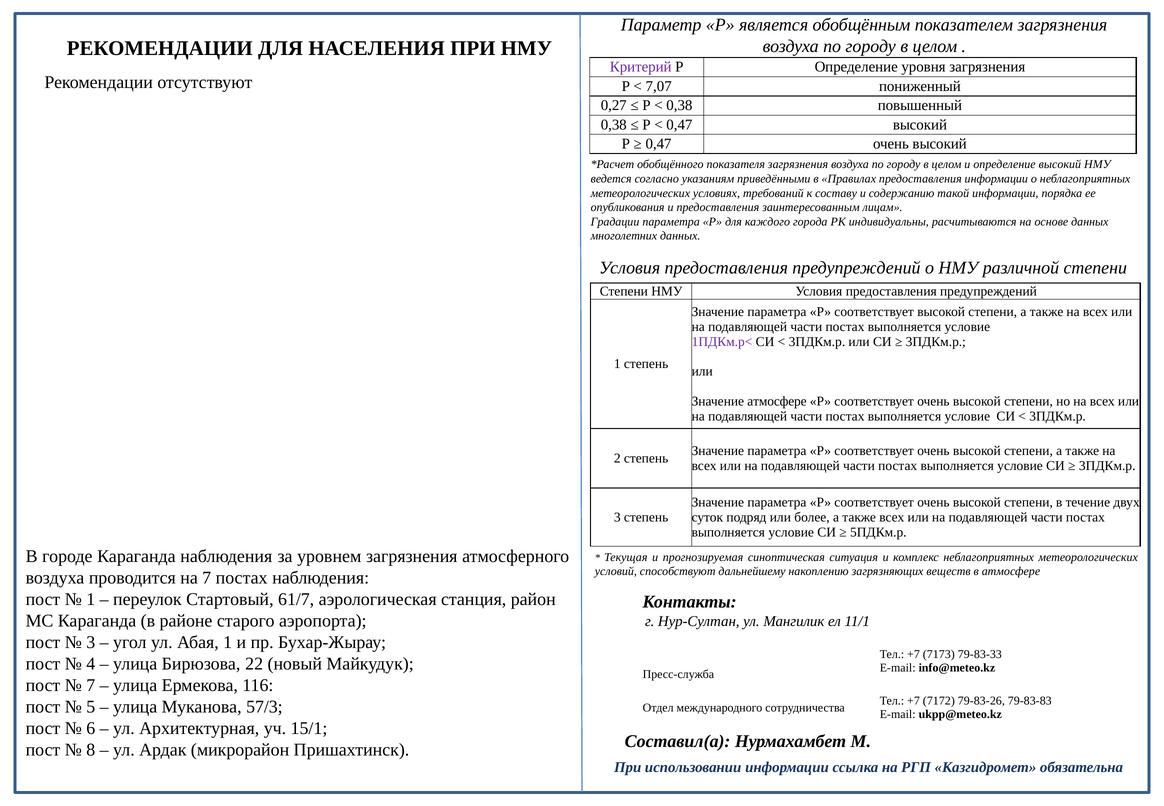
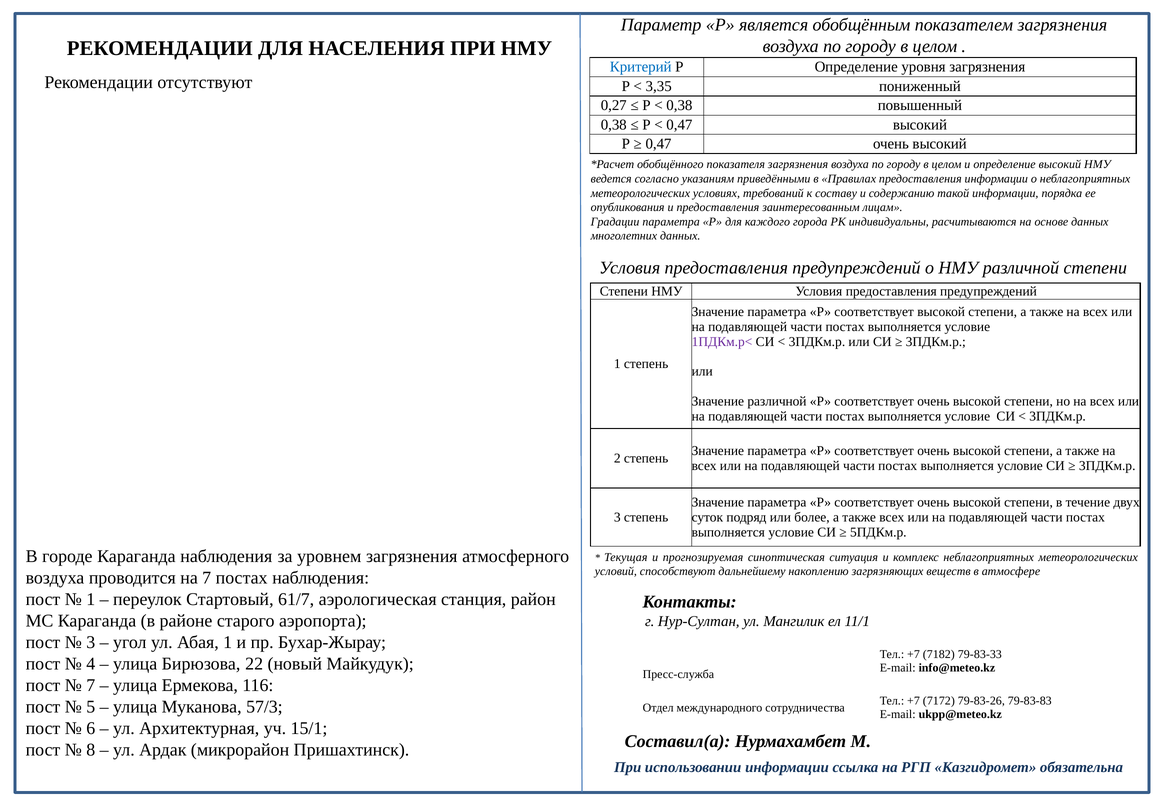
Критерий colour: purple -> blue (641, 67)
7,07: 7,07 -> 3,35 (659, 86)
Значение атмосфере: атмосфере -> различной (777, 401)
7173: 7173 -> 7182 (939, 654)
